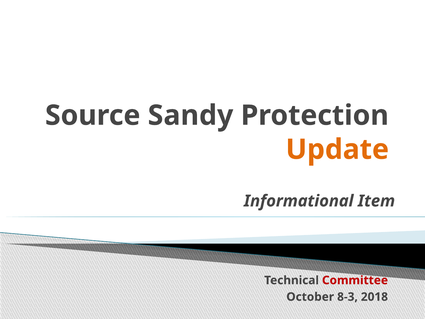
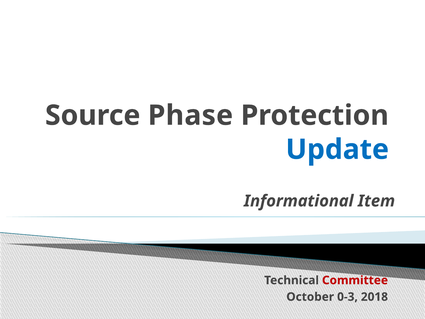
Sandy: Sandy -> Phase (190, 115)
Update colour: orange -> blue (337, 149)
8-3: 8-3 -> 0-3 (347, 297)
